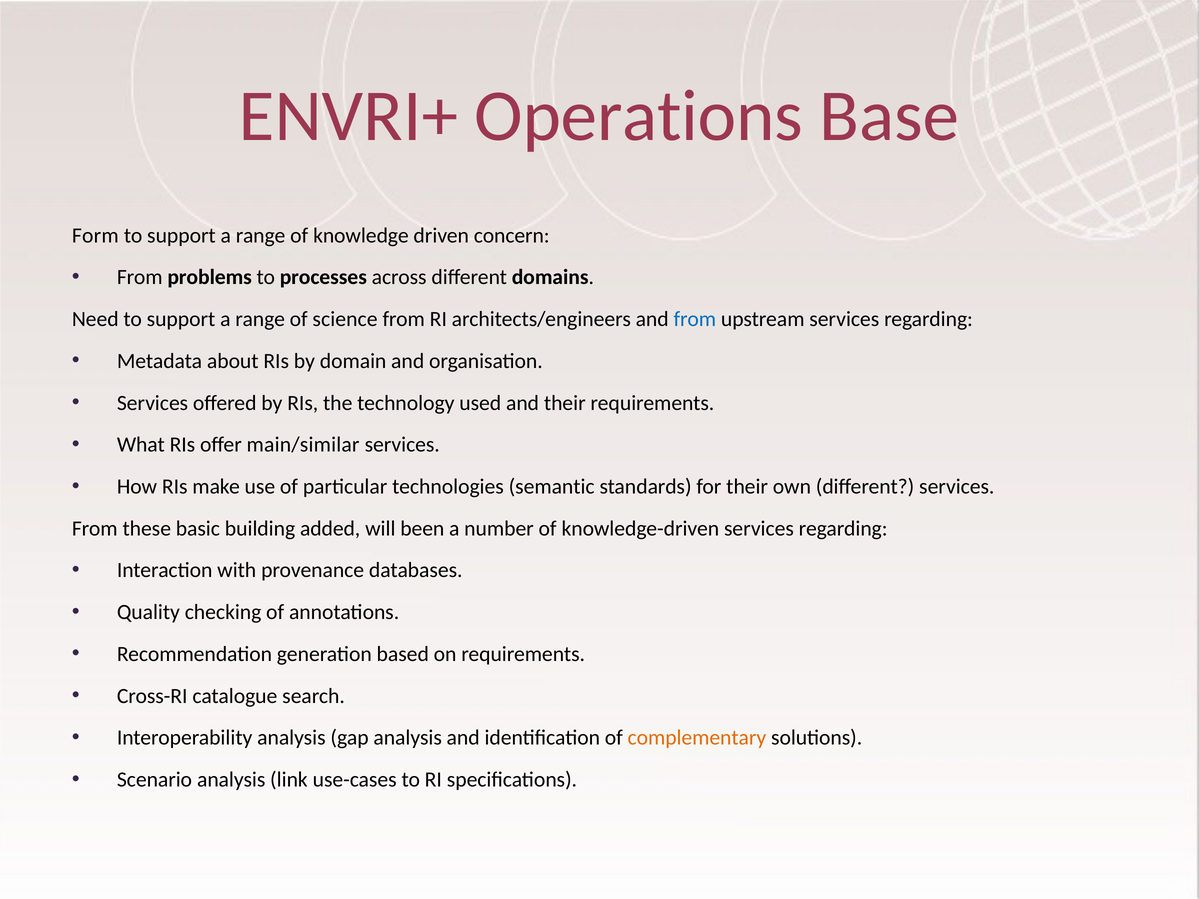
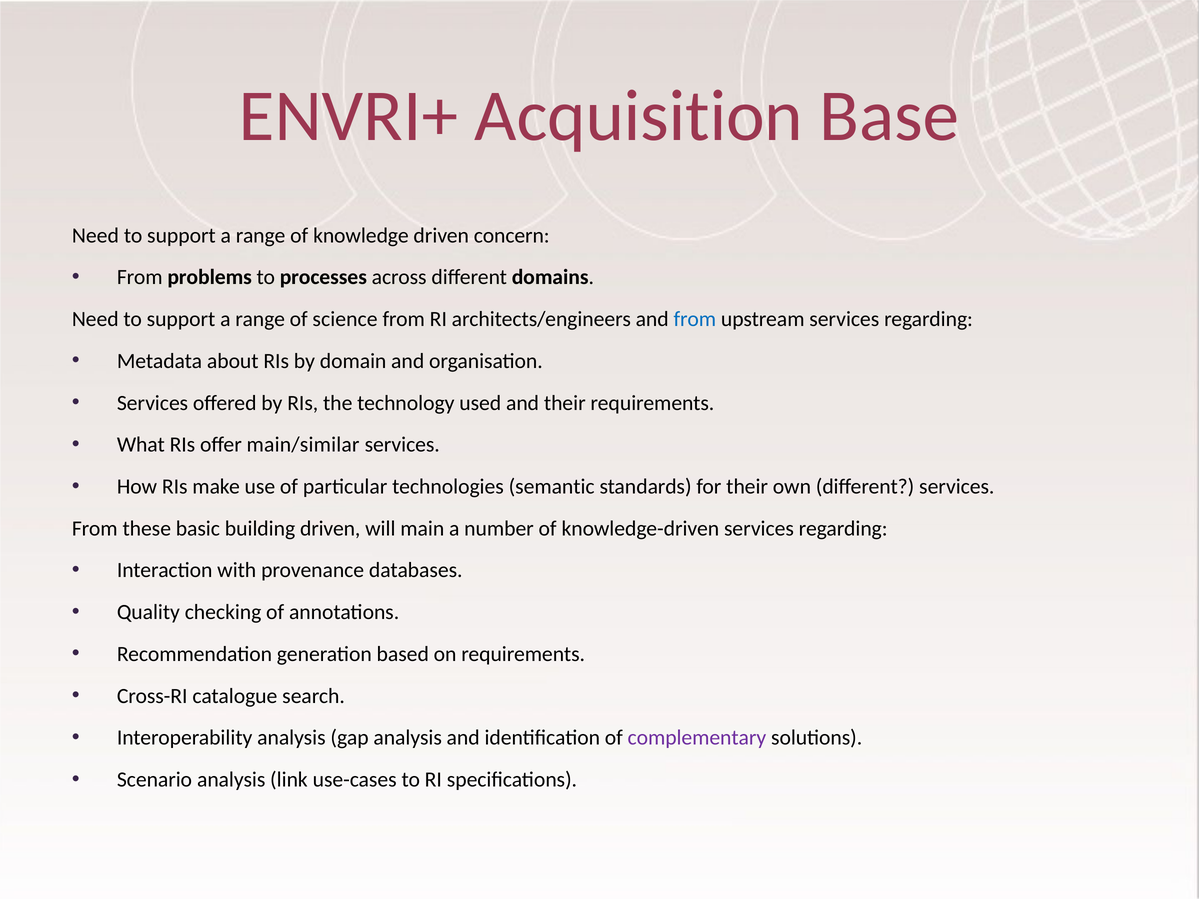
Operations: Operations -> Acquisition (639, 116)
Form: Form -> Need (95, 236)
building added: added -> driven (330, 529)
been: been -> main (422, 529)
complementary colour: orange -> purple (697, 738)
